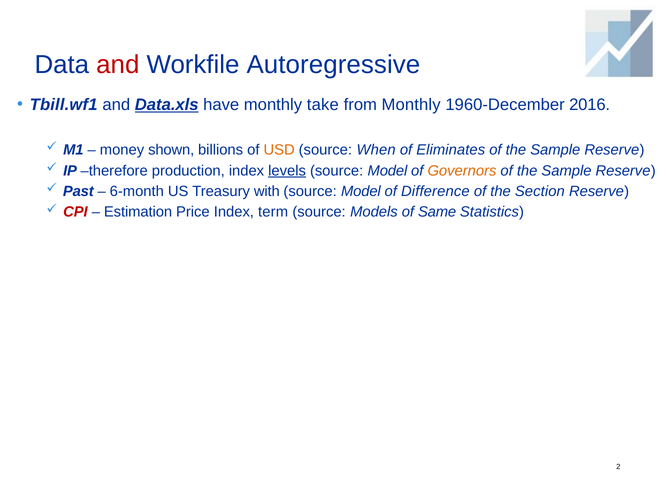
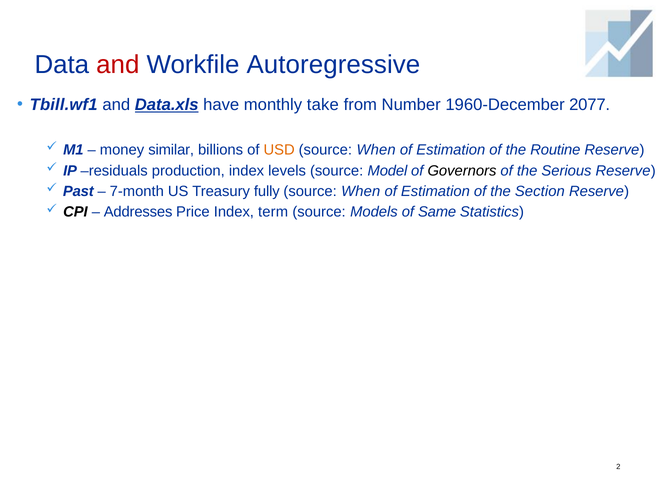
from Monthly: Monthly -> Number (411, 105)
2016: 2016 -> 2077 (590, 105)
shown: shown -> similar (171, 150)
Eliminates: Eliminates -> Estimation (451, 150)
Sample: Sample -> Routine (555, 150)
therefore: therefore -> residuals (114, 170)
levels underline: present -> none (287, 170)
Governors colour: orange -> black (462, 170)
Sample: Sample -> Serious (566, 170)
6-month: 6-month -> 7-month (137, 191)
with: with -> fully (267, 191)
Model: Model -> When (361, 191)
Difference: Difference -> Estimation (435, 191)
CPI colour: red -> black (75, 212)
Estimation: Estimation -> Addresses (138, 212)
